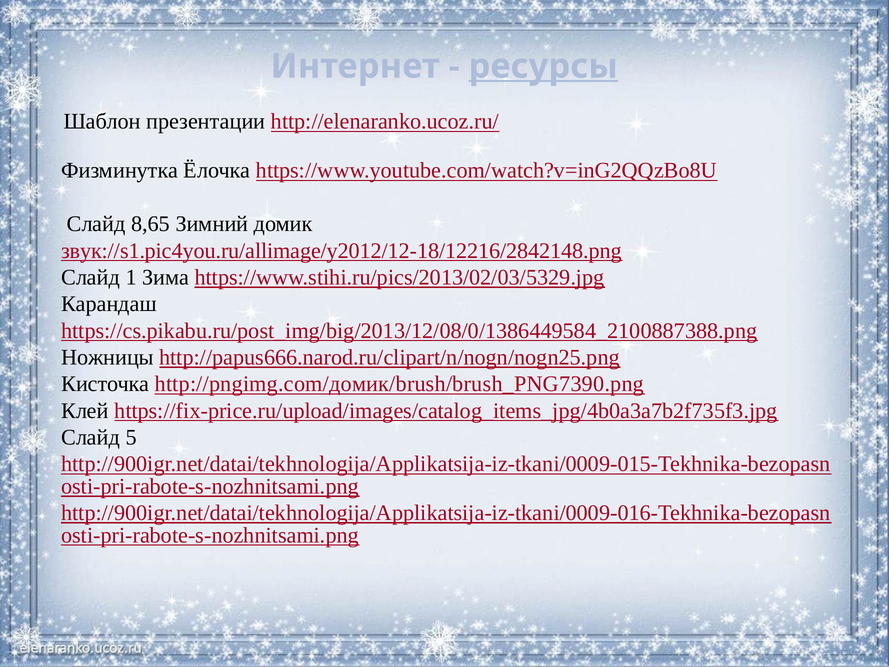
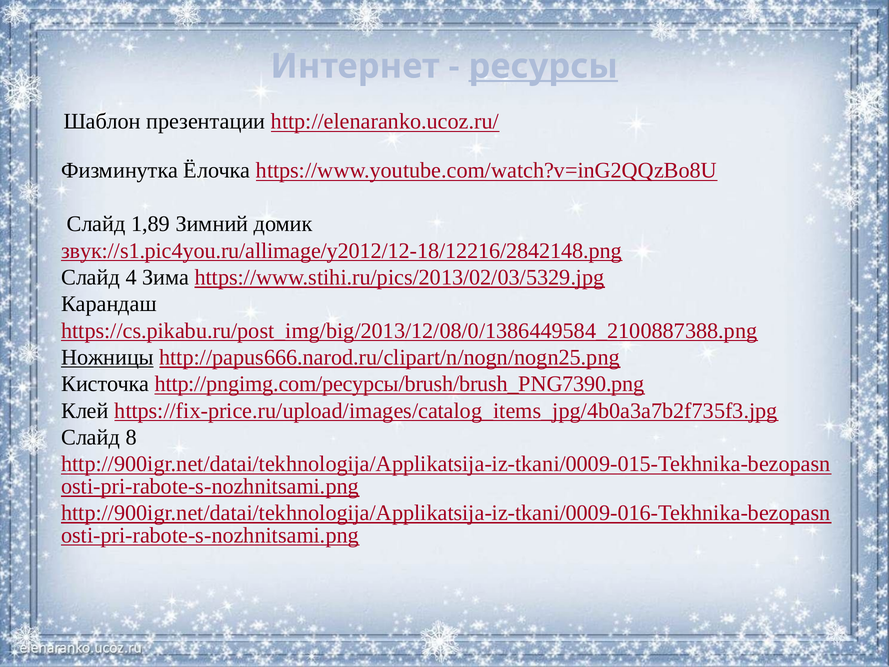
8,65: 8,65 -> 1,89 (151, 224)
1: 1 -> 4 (131, 277)
Ножницы underline: none -> present (108, 357)
http://pngimg.com/домик/brush/brush_PNG7390.png: http://pngimg.com/домик/brush/brush_PNG7390.png -> http://pngimg.com/ресурсы/brush/brush_PNG7390.png (400, 384)
5: 5 -> 8 (131, 437)
